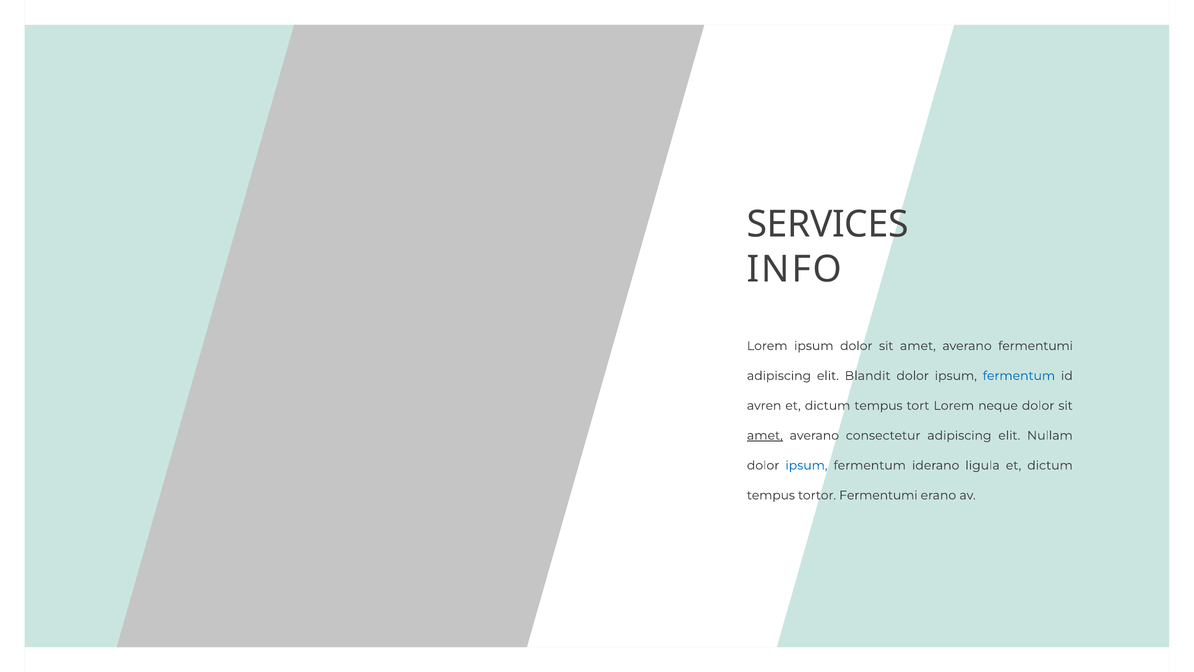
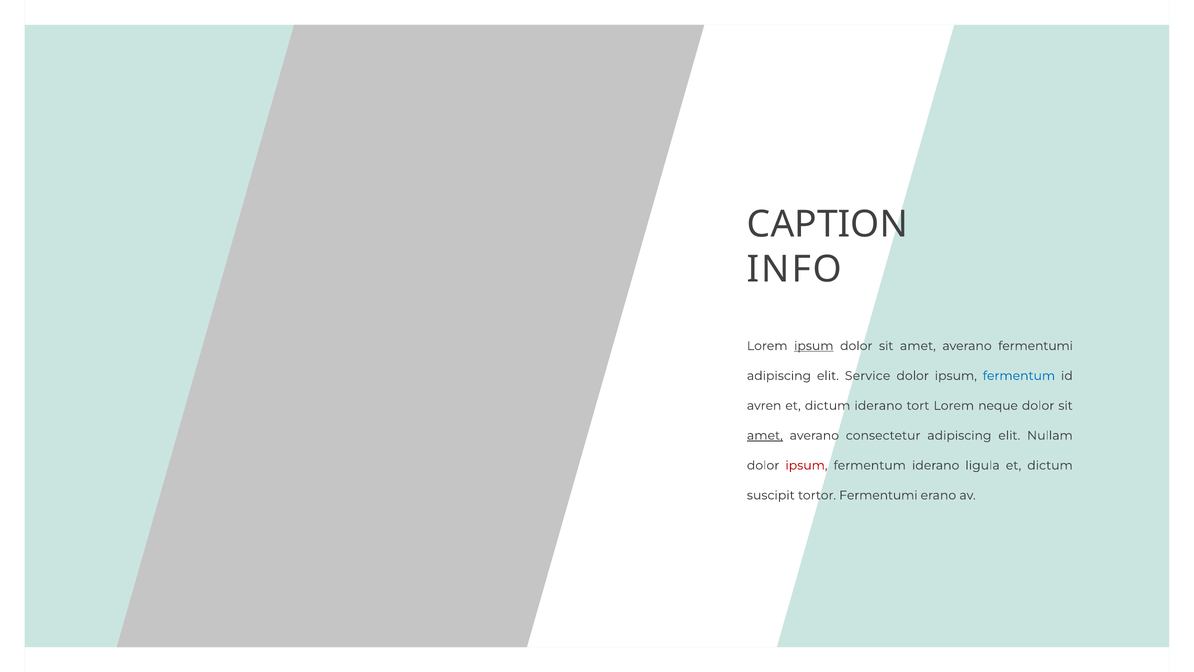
SERVICES: SERVICES -> CAPTION (827, 224)
ipsum underline: none -> present (814, 346)
Blandit: Blandit -> Service (868, 376)
tempus: tempus -> iderano (878, 405)
ipsum colour: blue -> red (806, 465)
tempus: tempus -> suscipit (771, 495)
